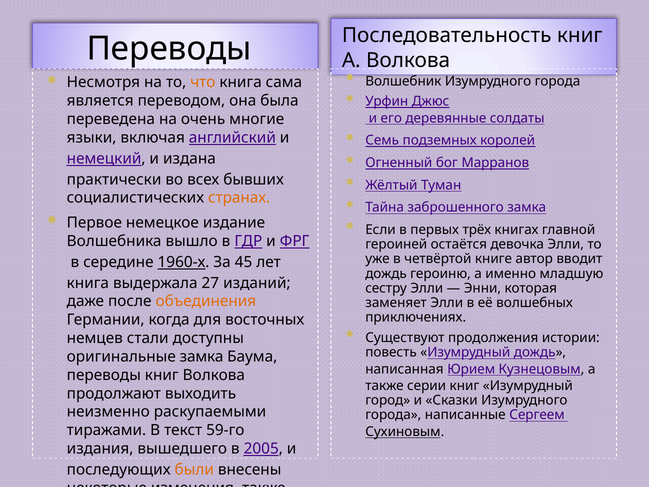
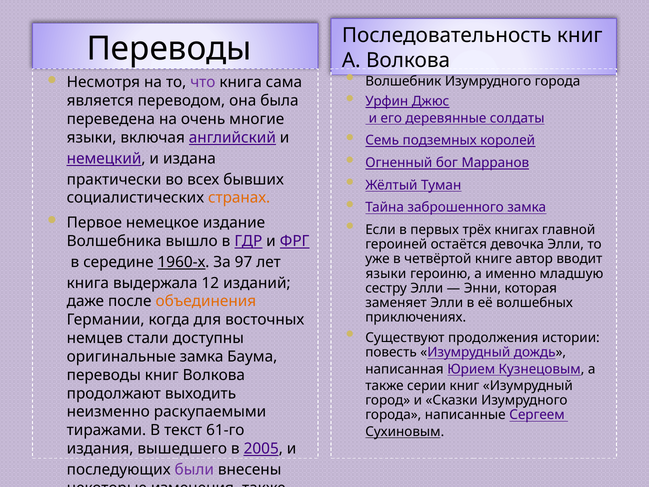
что colour: orange -> purple (203, 82)
45: 45 -> 97 (243, 262)
дождь: дождь -> языки (386, 274)
27: 27 -> 12 (210, 283)
59-го: 59-го -> 61-го (225, 430)
были colour: orange -> purple (194, 469)
